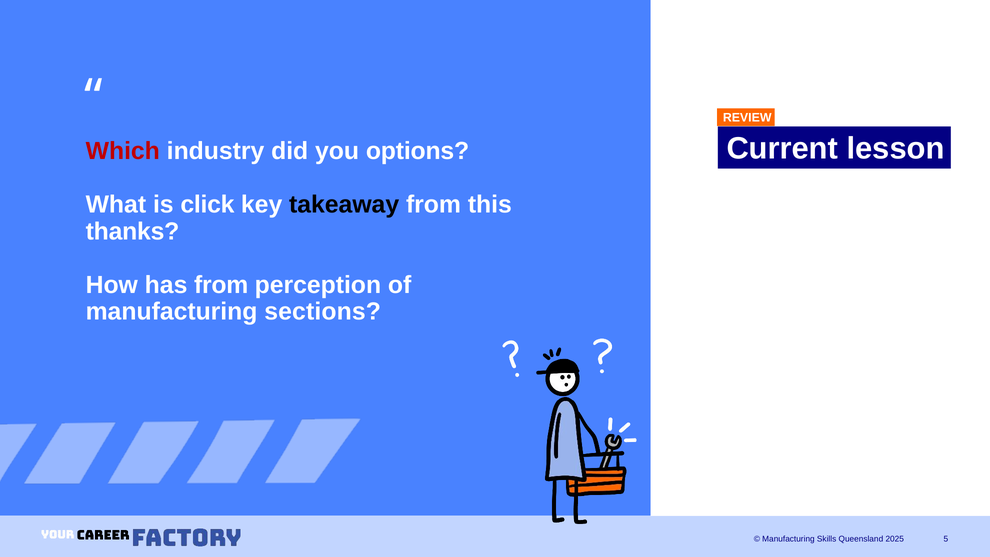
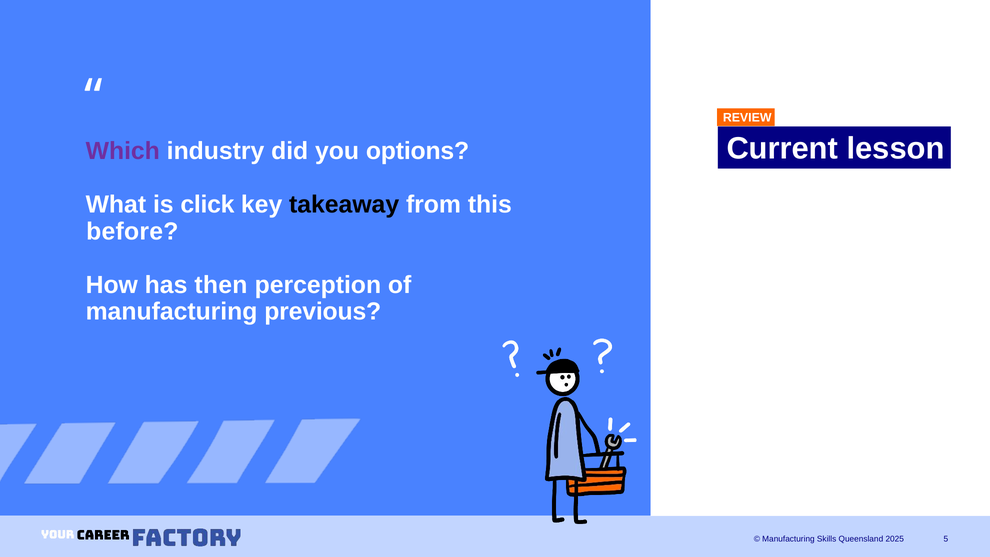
Which colour: red -> purple (123, 151)
thanks: thanks -> before (132, 231)
has from: from -> then (221, 285)
sections: sections -> previous (323, 312)
